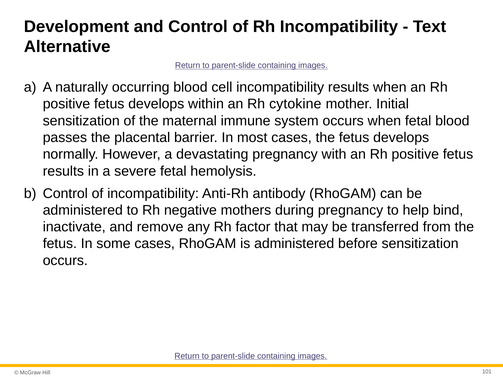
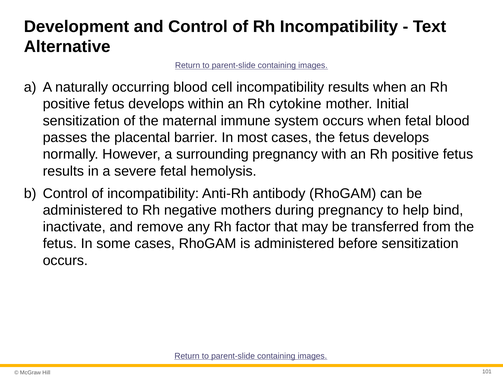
devastating: devastating -> surrounding (212, 154)
